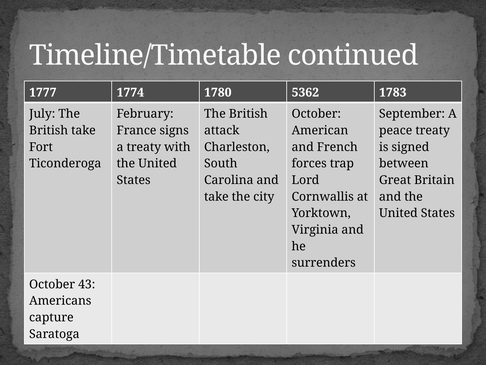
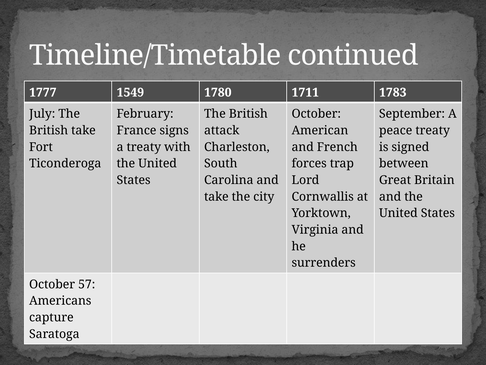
1774: 1774 -> 1549 (130, 92)
5362: 5362 -> 1711 (305, 92)
43: 43 -> 57 (87, 284)
